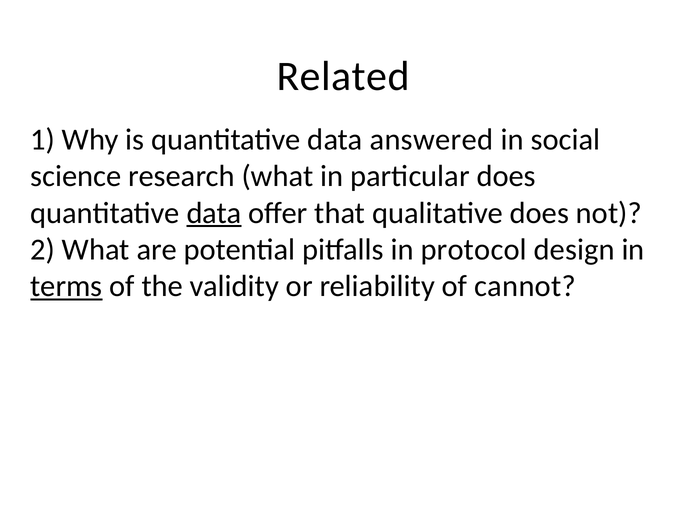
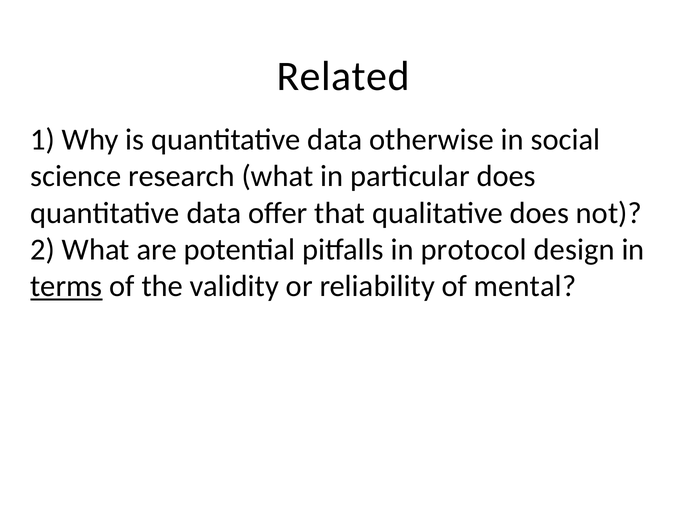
answered: answered -> otherwise (432, 139)
data underline: present -> none (214, 213)
cannot: cannot -> mental (525, 286)
